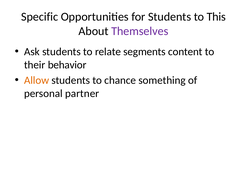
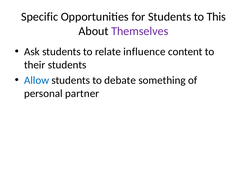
segments: segments -> influence (144, 52)
their behavior: behavior -> students (67, 65)
Allow colour: orange -> blue (37, 80)
chance: chance -> debate (120, 80)
